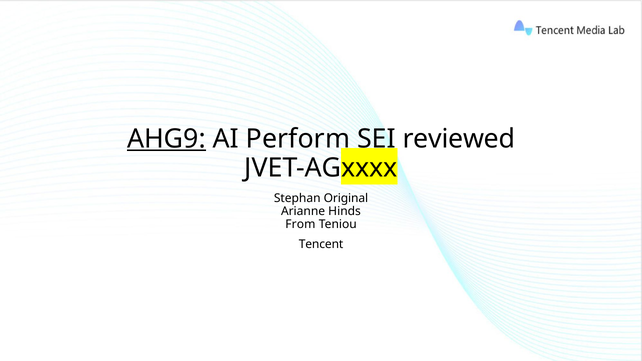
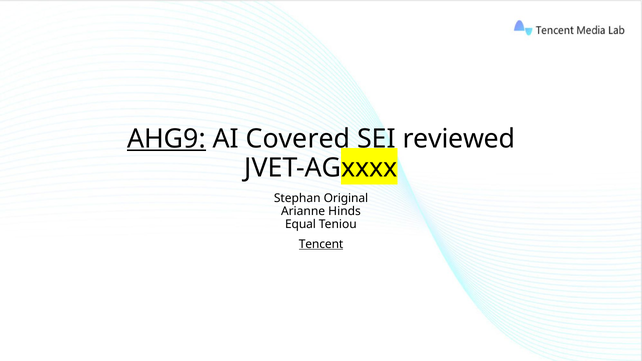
Perform: Perform -> Covered (298, 139)
From: From -> Equal (300, 225)
Tencent underline: none -> present (321, 244)
